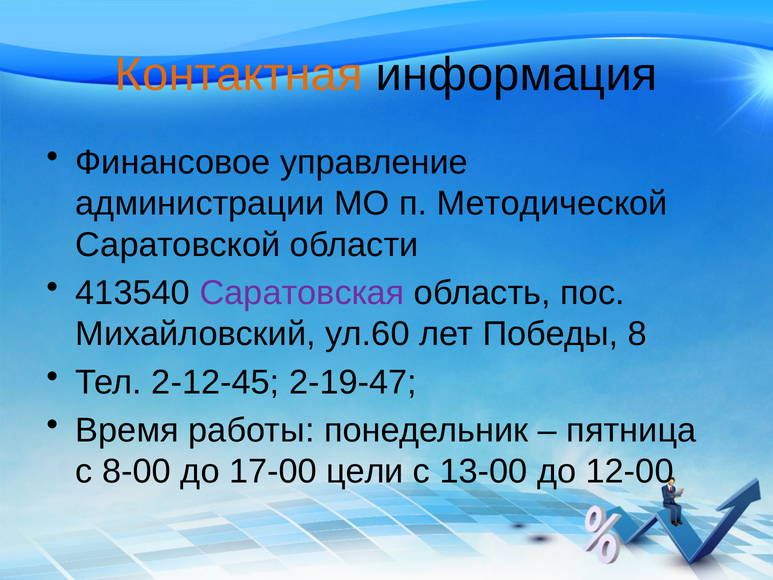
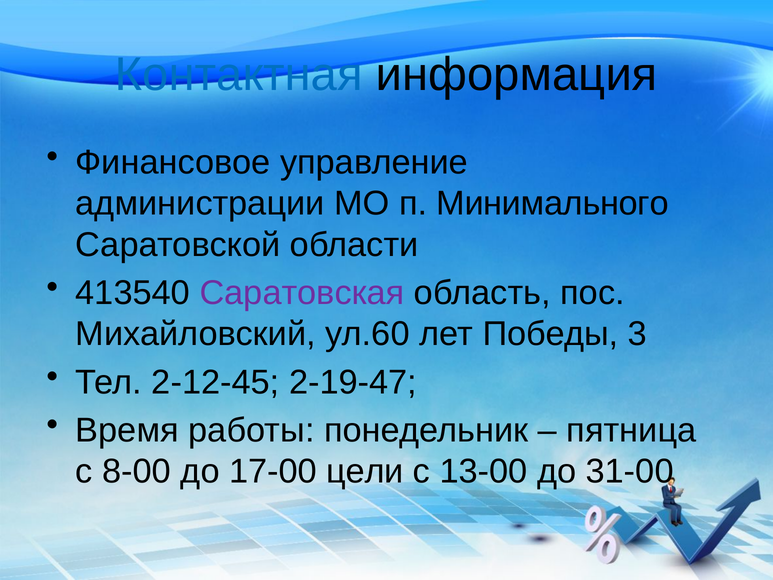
Контактная colour: orange -> blue (239, 75)
Методической: Методической -> Минимального (552, 203)
8: 8 -> 3 (637, 334)
12-00: 12-00 -> 31-00 (630, 471)
